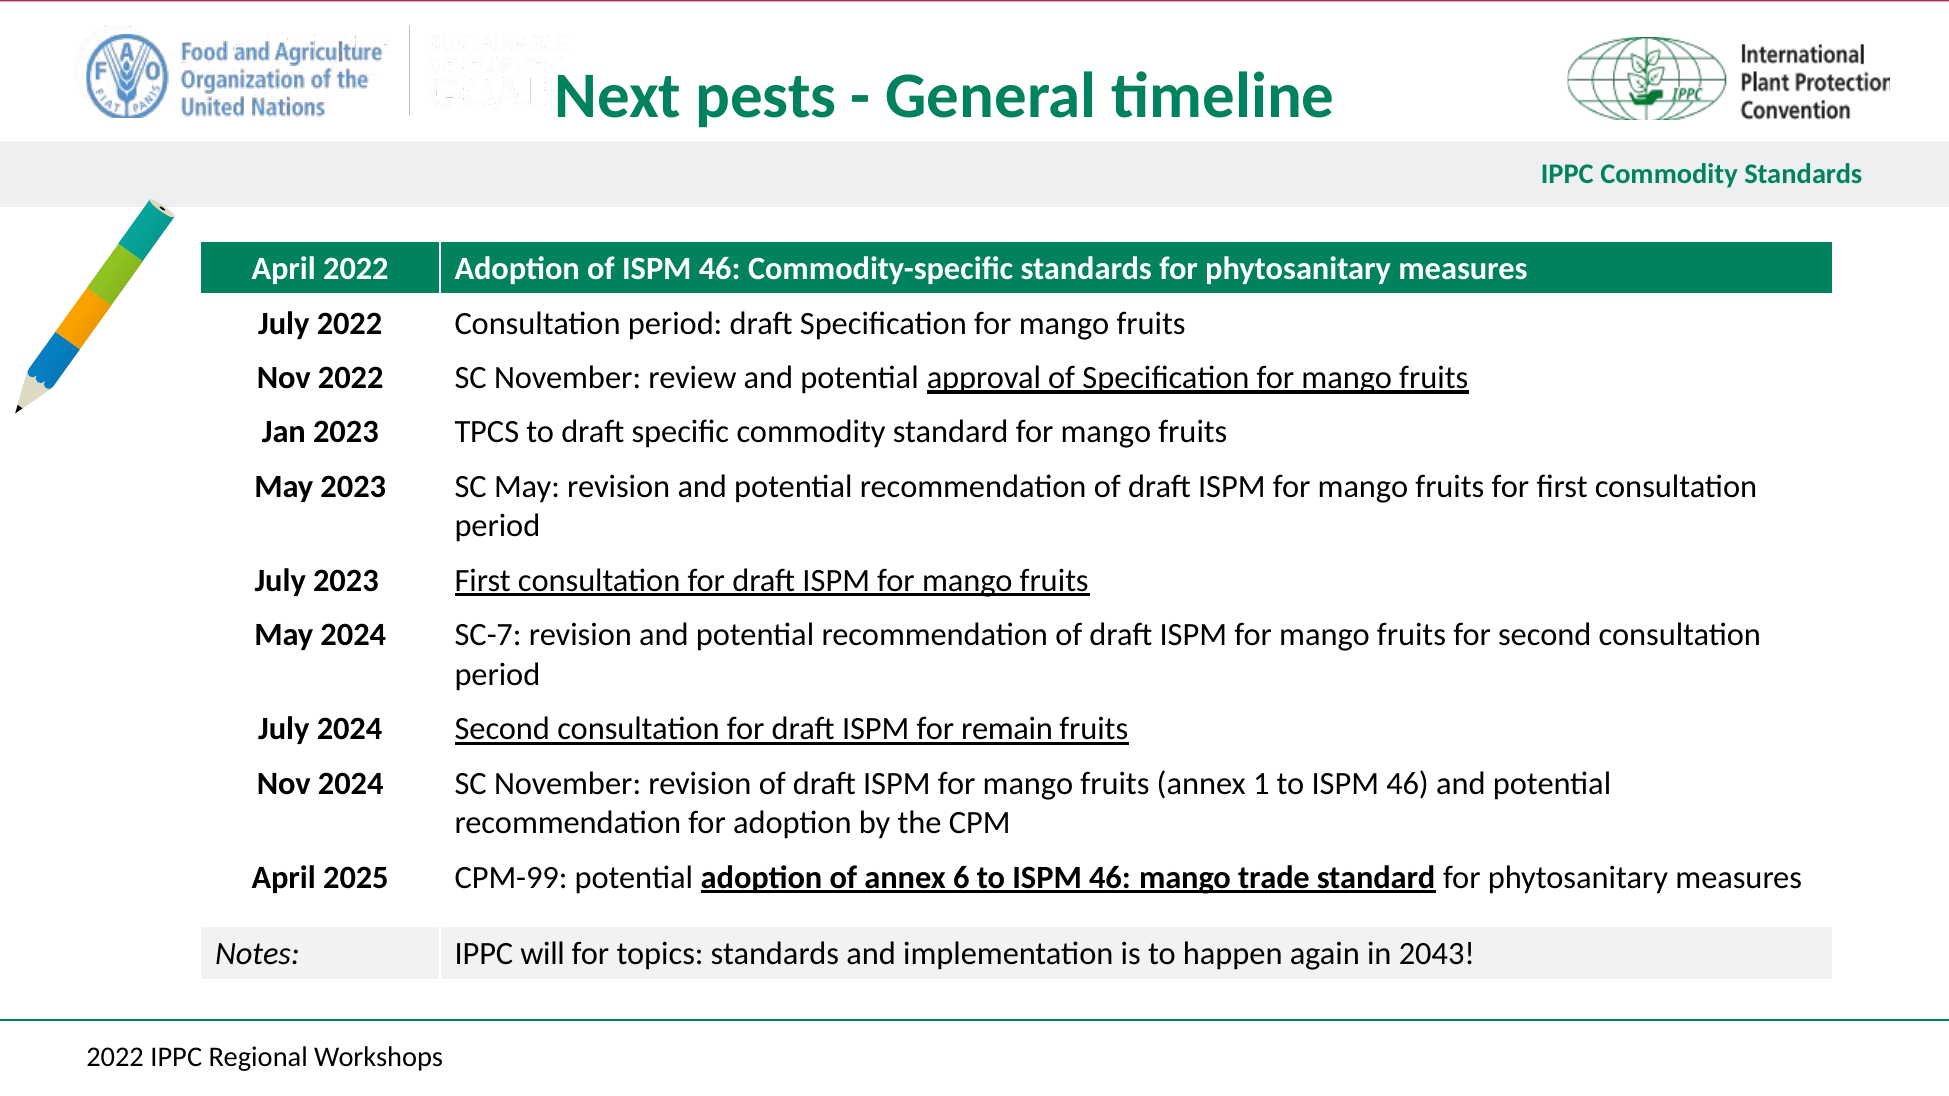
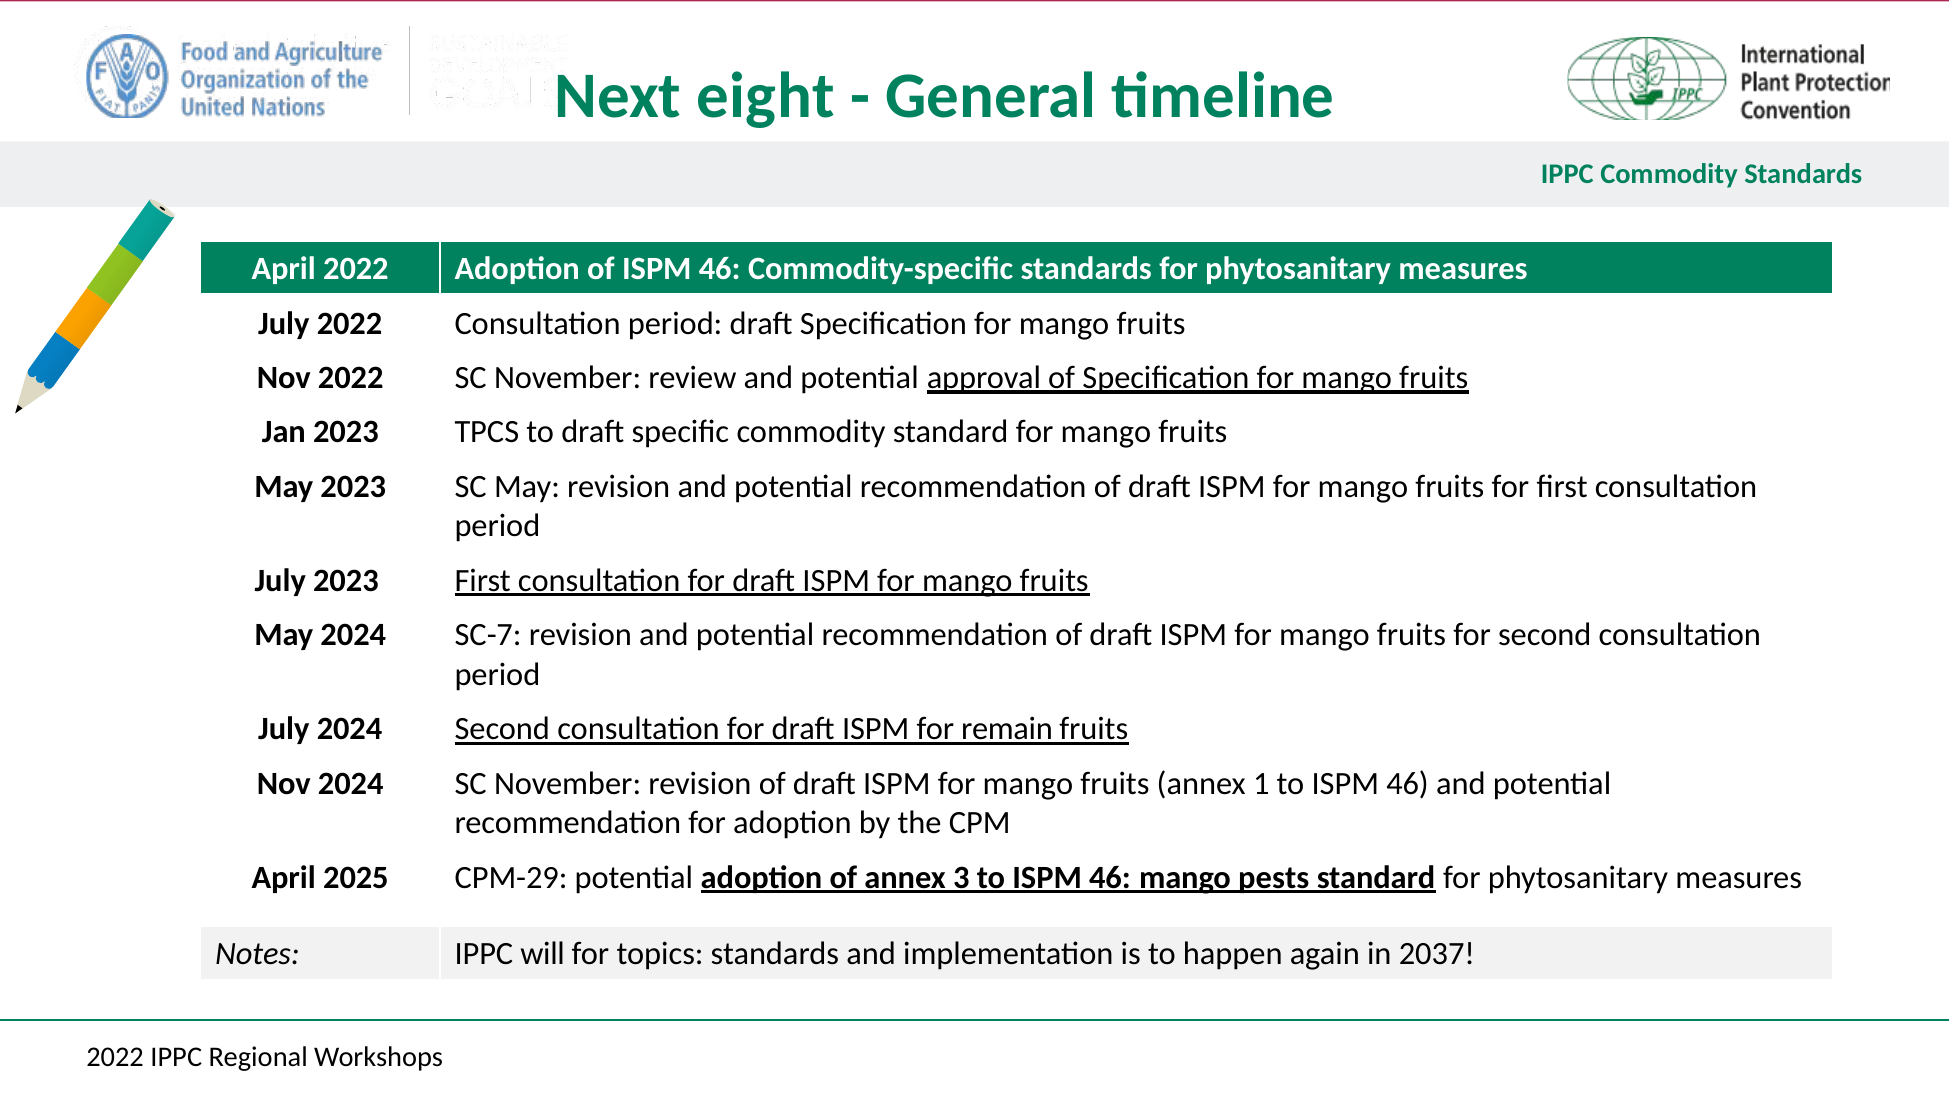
pests: pests -> eight (766, 96)
CPM-99: CPM-99 -> CPM-29 (511, 878)
6: 6 -> 3 (961, 878)
trade: trade -> pests (1274, 878)
2043: 2043 -> 2037 (1437, 954)
